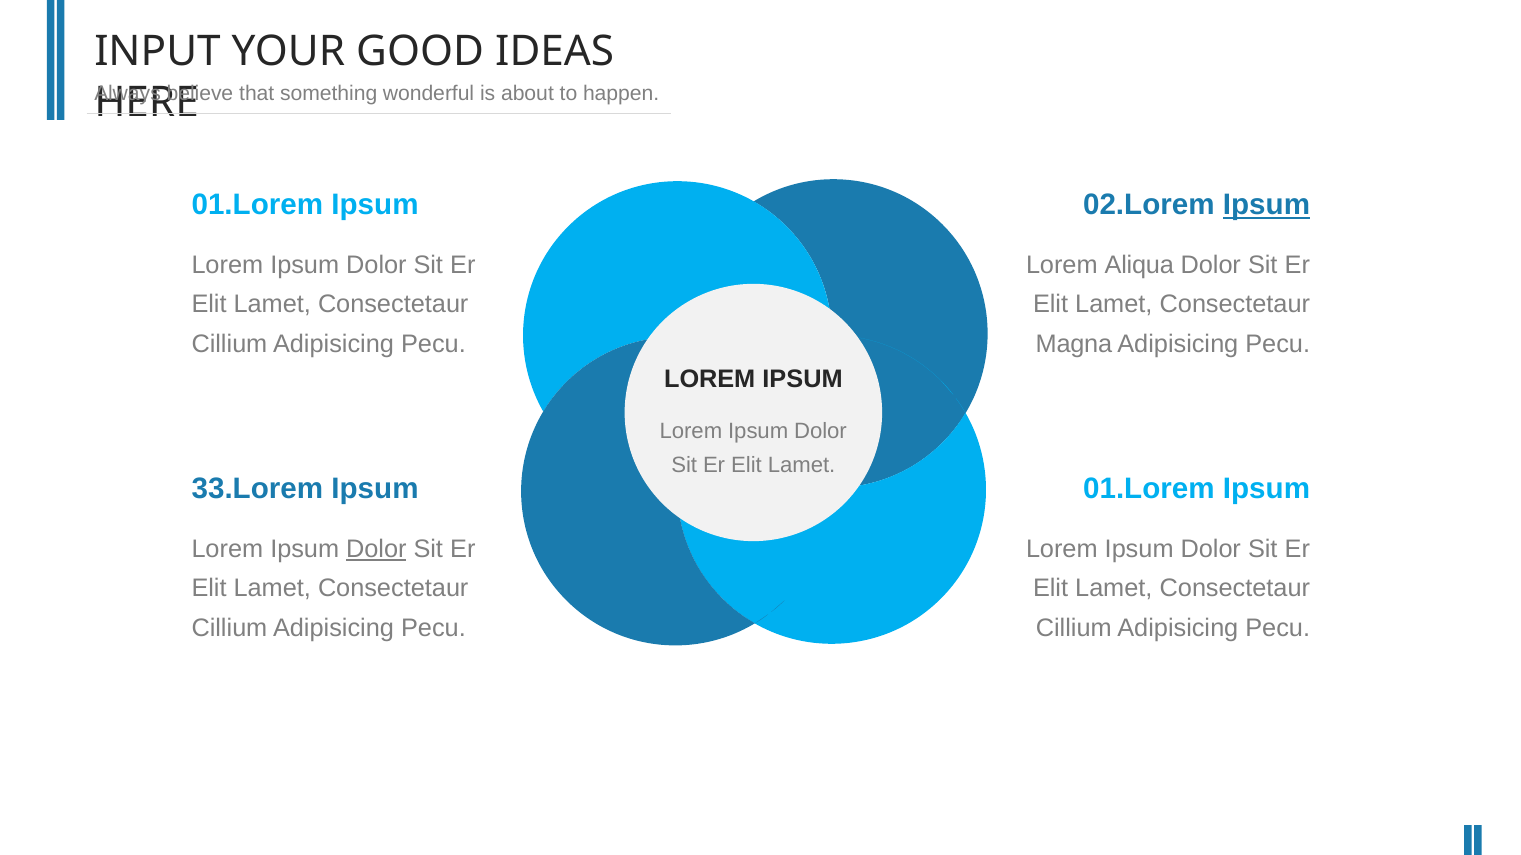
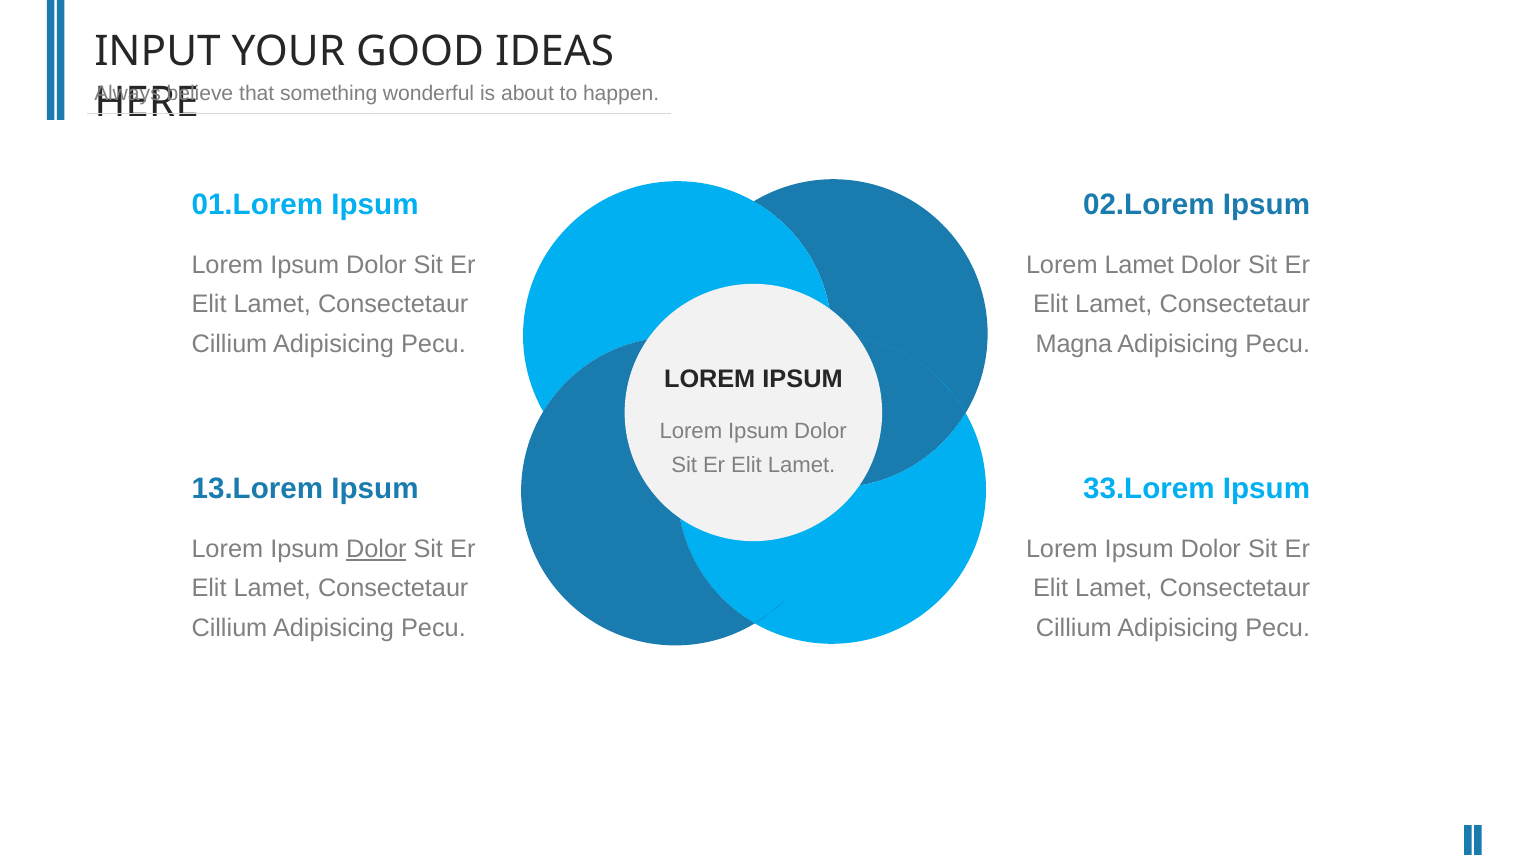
Ipsum underline: present -> none (1267, 205)
Lorem Aliqua: Aliqua -> Lamet (1139, 265)
33.Lorem: 33.Lorem -> 13.Lorem (257, 490)
01.Lorem: 01.Lorem -> 33.Lorem (1149, 490)
